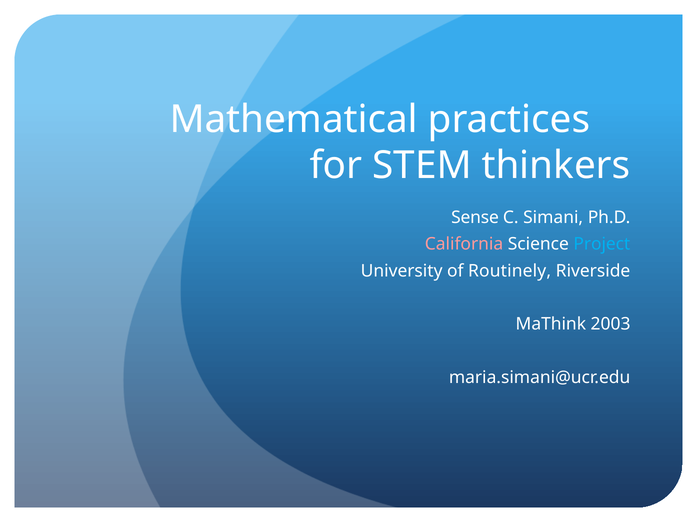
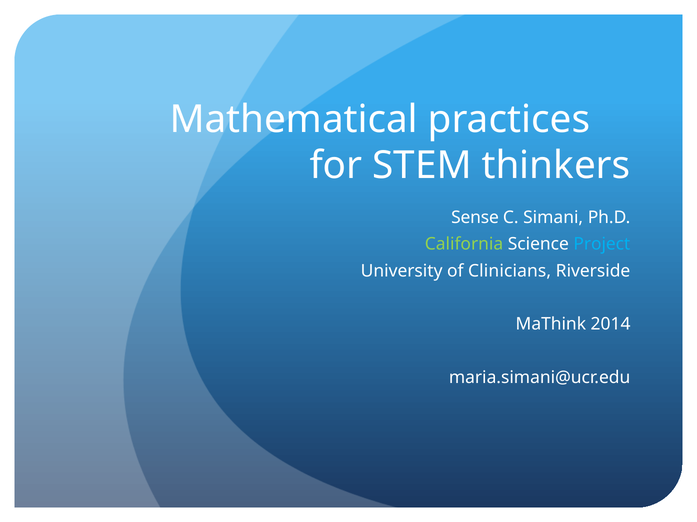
California colour: pink -> light green (464, 245)
Routinely: Routinely -> Clinicians (510, 271)
2003: 2003 -> 2014 (611, 325)
